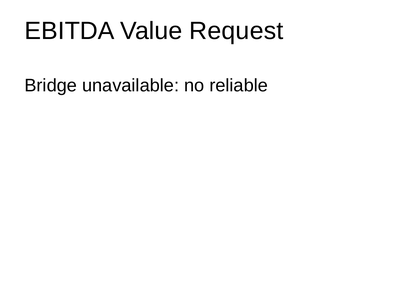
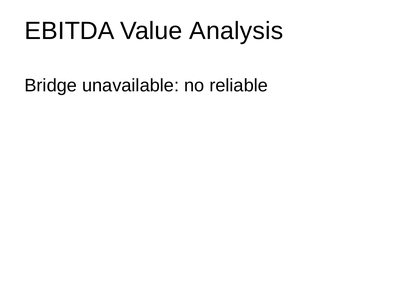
Request: Request -> Analysis (236, 31)
